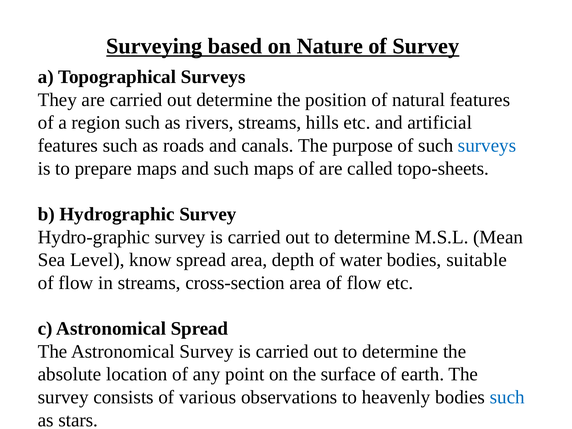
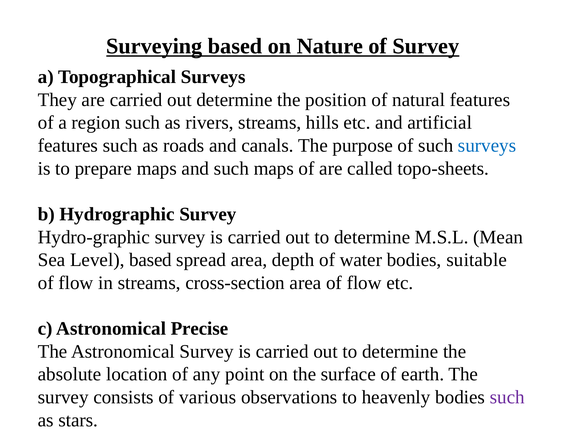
Level know: know -> based (151, 260)
Astronomical Spread: Spread -> Precise (199, 329)
such colour: blue -> purple (507, 397)
